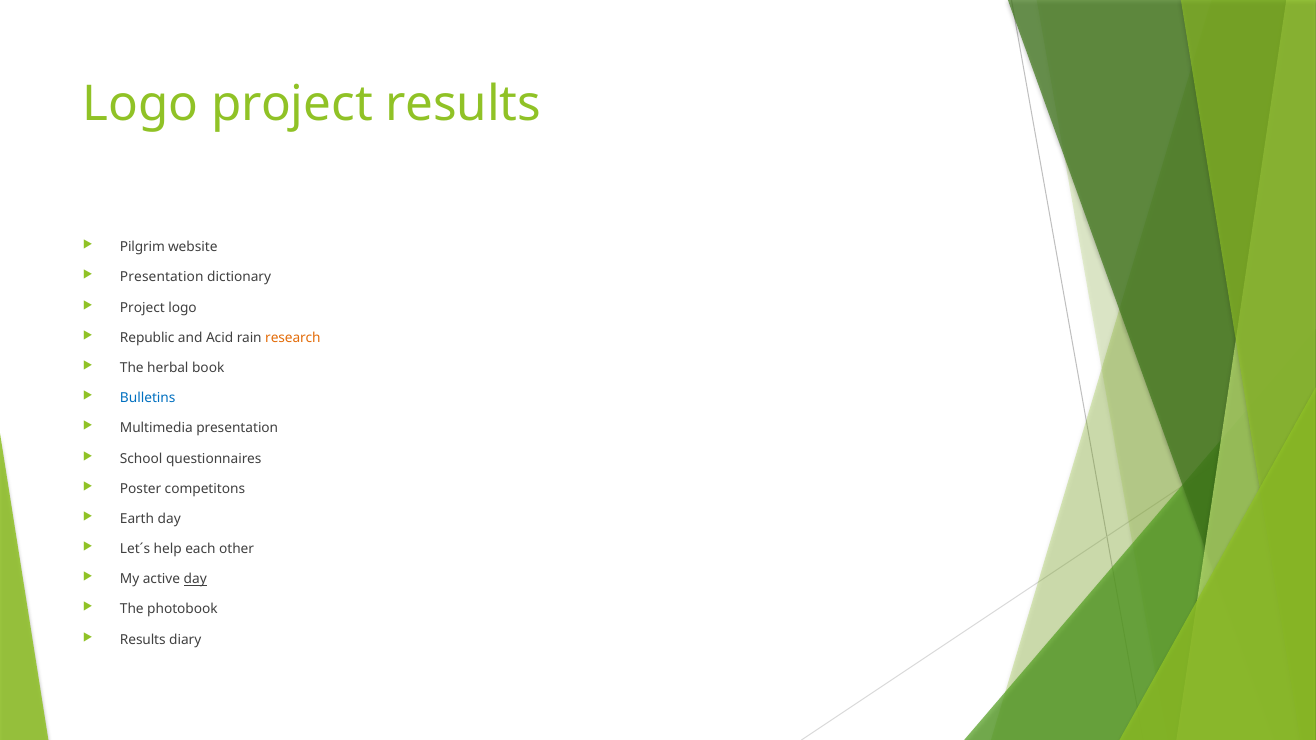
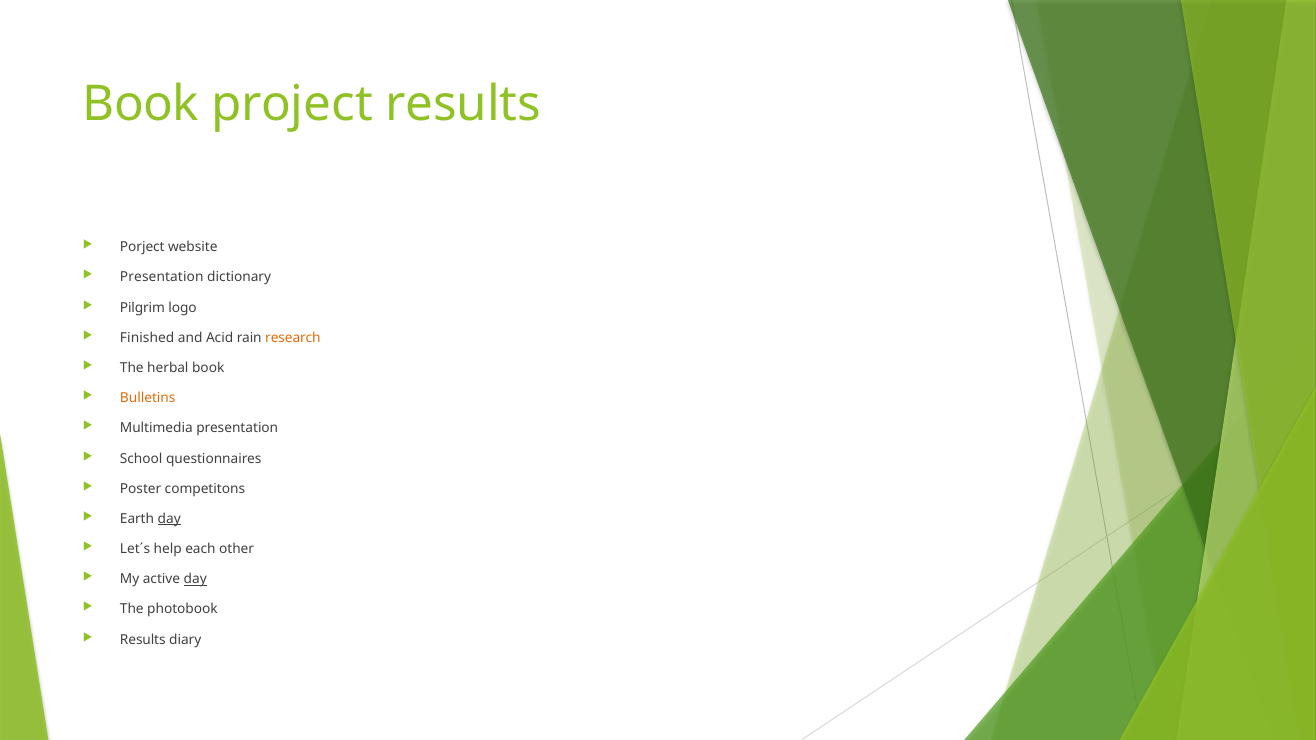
Logo: Logo -> Book (141, 104)
Pilgrim: Pilgrim -> Porject (142, 247)
Project: Project -> Pilgrim (142, 308)
Republic: Republic -> Finished (147, 338)
Bulletins colour: blue -> orange (148, 398)
day underline: none -> present (169, 519)
